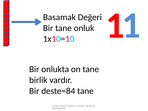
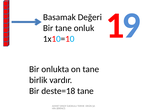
1x10=10 1: 1 -> 9 (131, 25)
deste=84: deste=84 -> deste=18 (58, 91)
